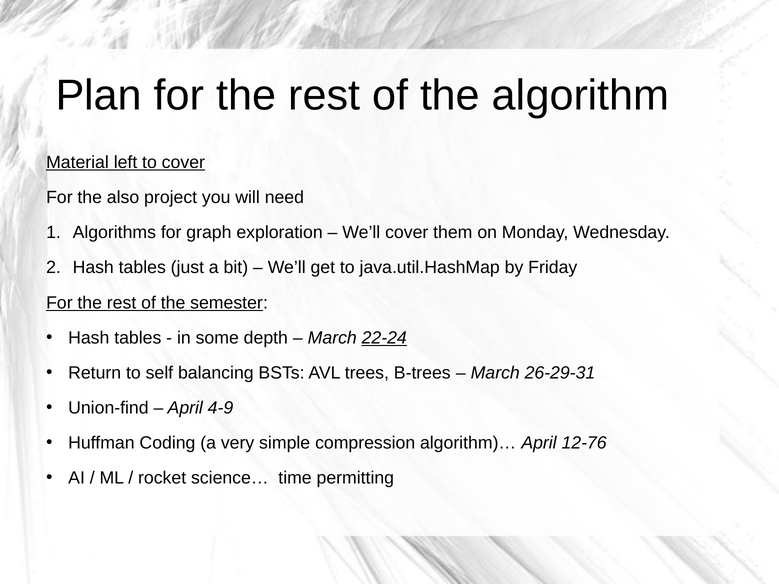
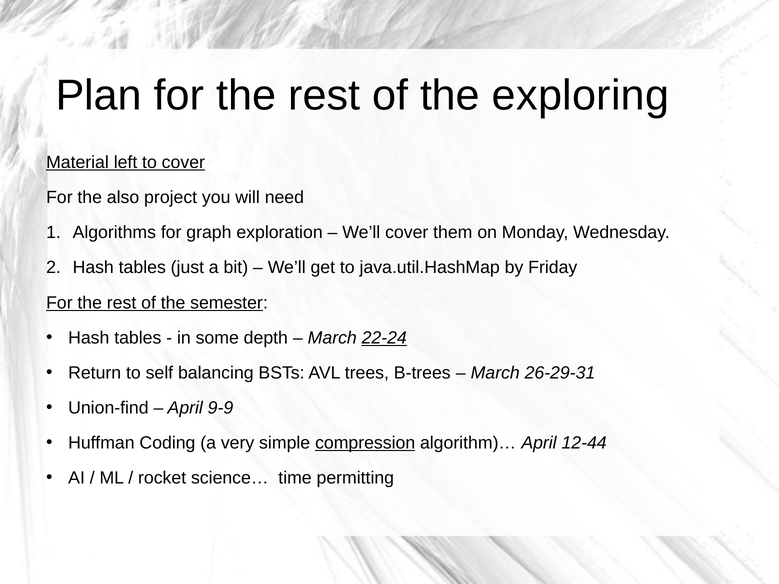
algorithm: algorithm -> exploring (581, 95)
4-9: 4-9 -> 9-9 (221, 408)
compression underline: none -> present (365, 443)
12-76: 12-76 -> 12-44 (584, 443)
